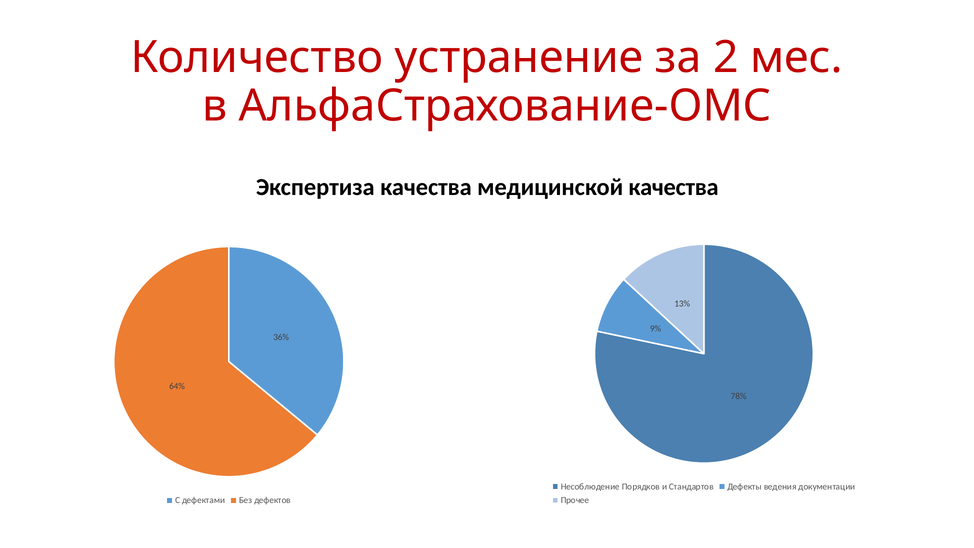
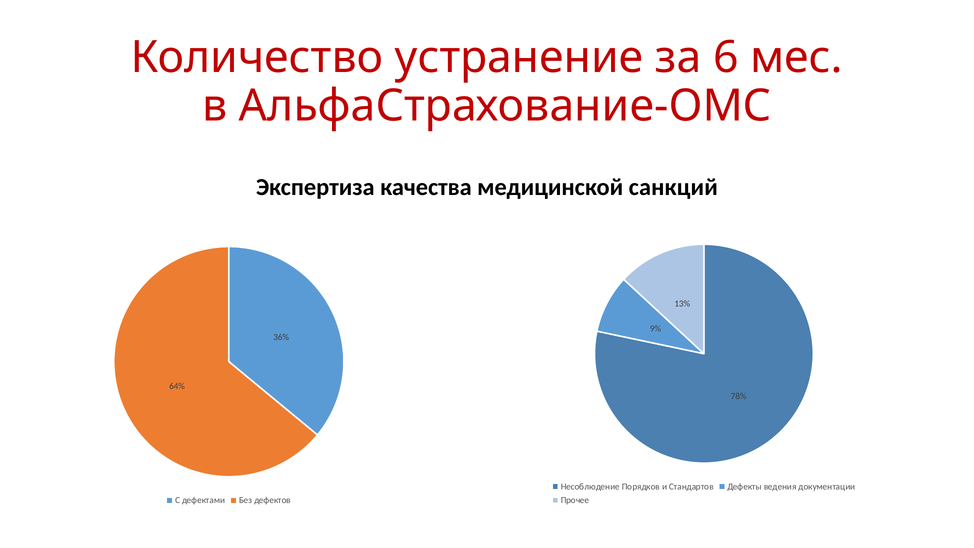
2: 2 -> 6 (726, 58)
медицинской качества: качества -> санкций (673, 187)
